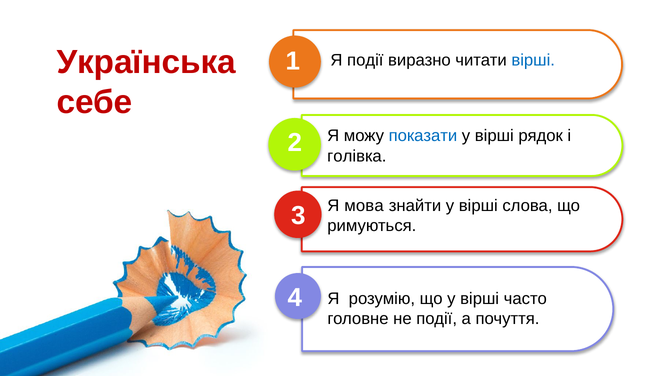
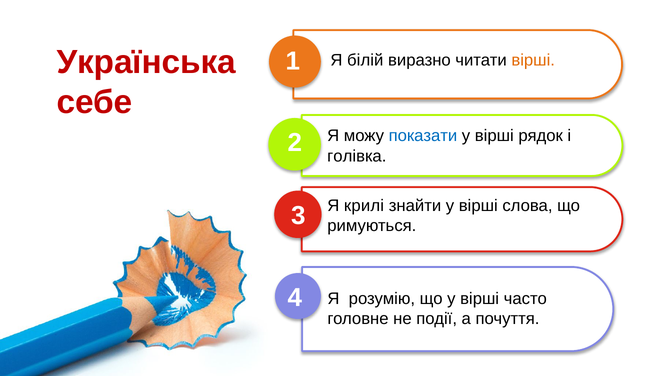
Я події: події -> білій (365, 60)
вірші colour: blue -> orange (533, 60)
мова: мова -> крилі (364, 206)
